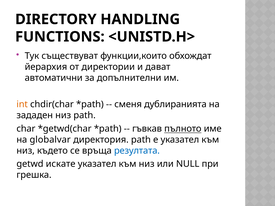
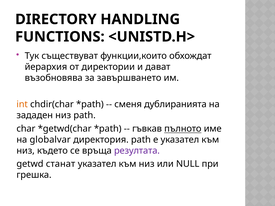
автоматични: автоматични -> възобновява (54, 78)
допълнителни: допълнителни -> завършването (129, 78)
резултата colour: blue -> purple (137, 151)
искате: искате -> станат (61, 164)
